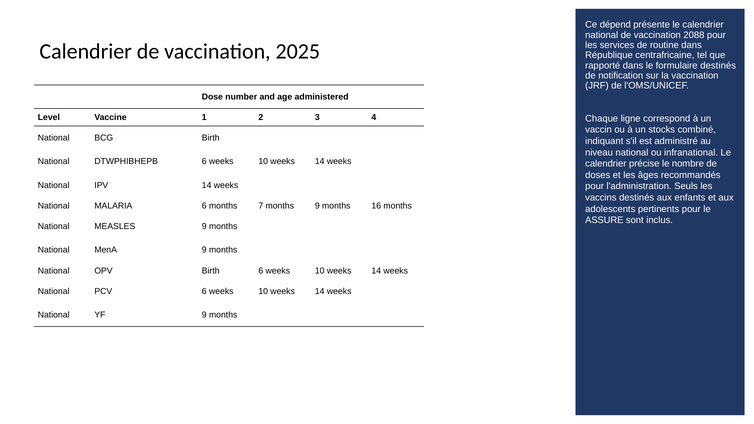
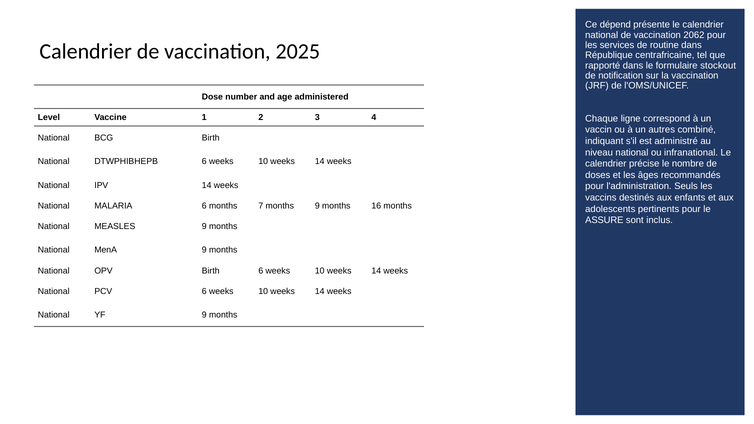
2088: 2088 -> 2062 (694, 35)
formulaire destinés: destinés -> stockout (718, 65)
stocks: stocks -> autres (662, 130)
